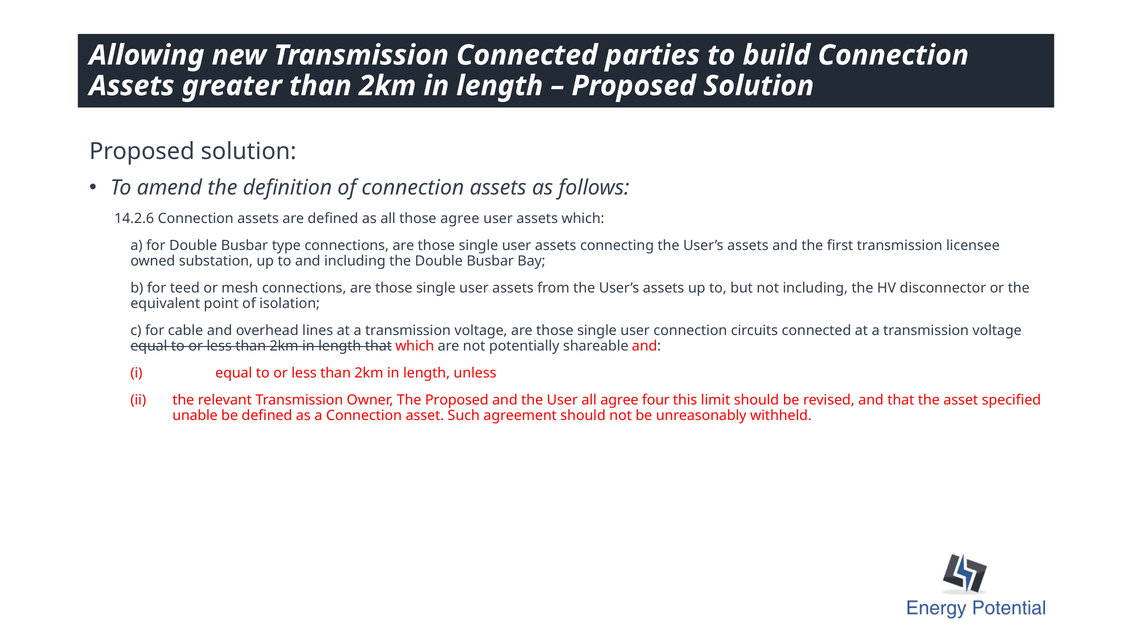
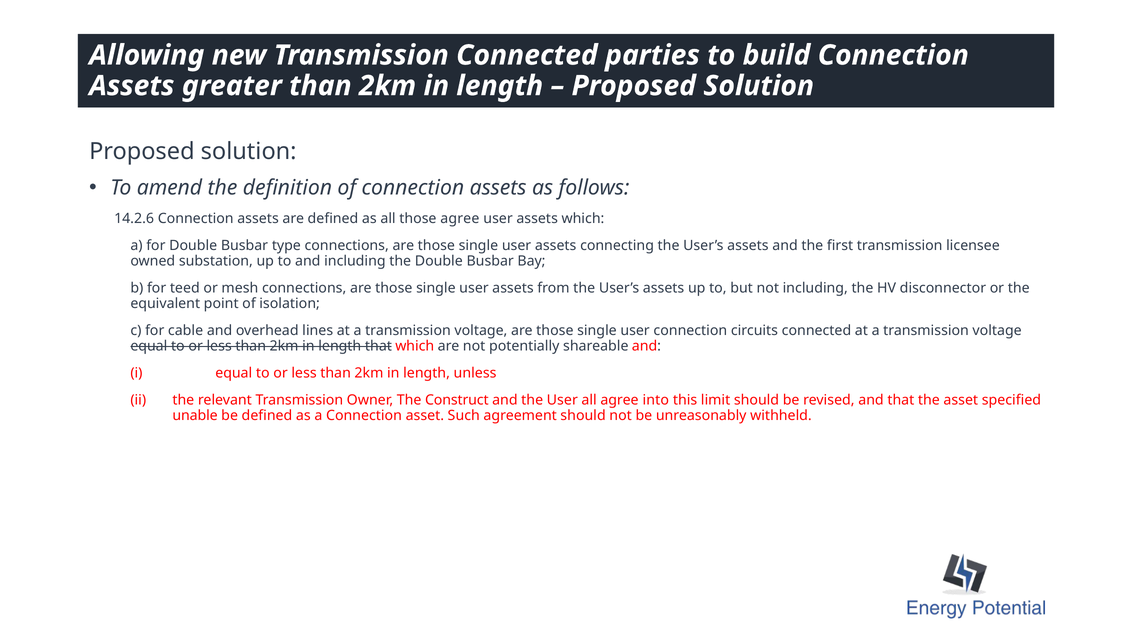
The Proposed: Proposed -> Construct (457, 400)
four: four -> into (656, 400)
